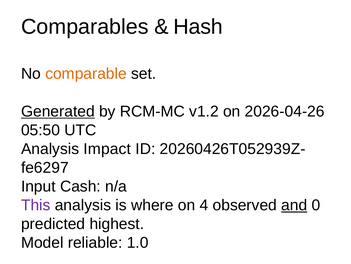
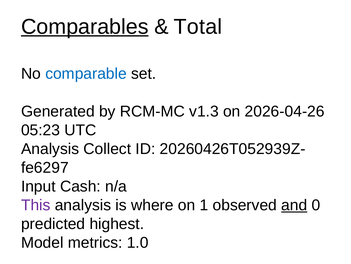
Comparables underline: none -> present (85, 27)
Hash: Hash -> Total (198, 27)
comparable colour: orange -> blue (86, 74)
Generated underline: present -> none (58, 111)
v1.2: v1.2 -> v1.3 (204, 111)
05:50: 05:50 -> 05:23 (41, 130)
Impact: Impact -> Collect (107, 149)
4: 4 -> 1 (204, 205)
reliable: reliable -> metrics (95, 242)
